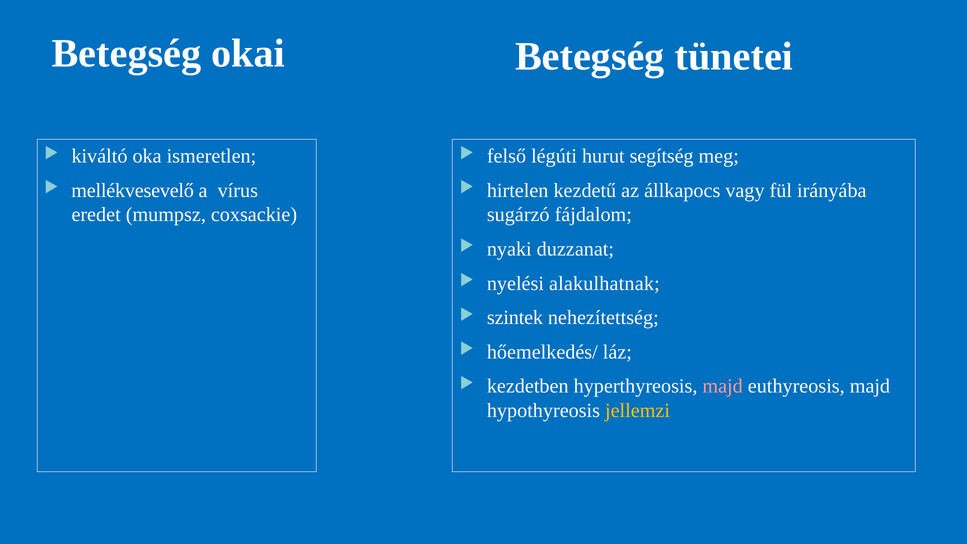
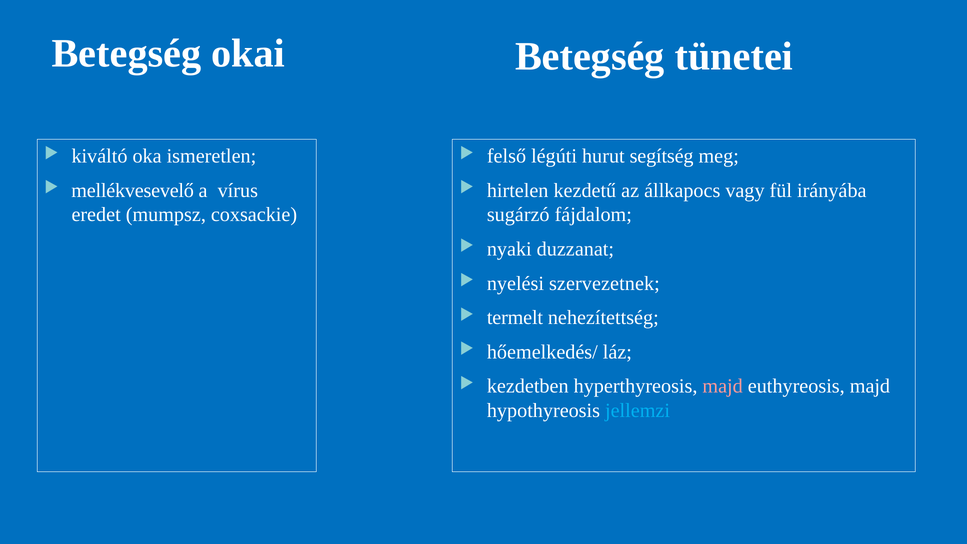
alakulhatnak: alakulhatnak -> szervezetnek (604, 283)
szintek: szintek -> termelt (515, 318)
jellemzi colour: yellow -> light blue (638, 410)
